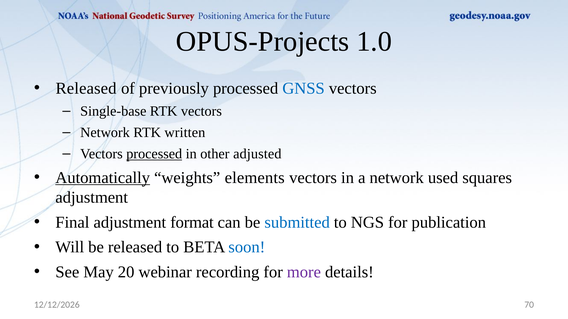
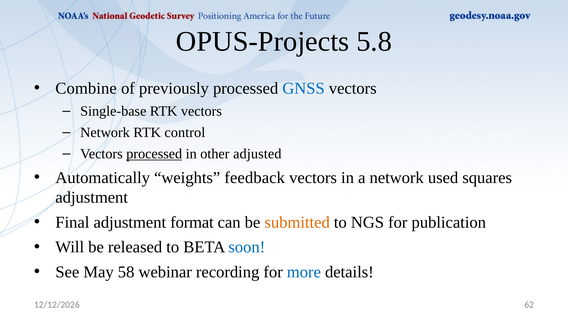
1.0: 1.0 -> 5.8 (374, 41)
Released: Released -> Combine (86, 88)
written: written -> control (185, 133)
Automatically underline: present -> none (103, 178)
elements: elements -> feedback (255, 178)
submitted colour: blue -> orange (297, 223)
20: 20 -> 58 (126, 273)
more colour: purple -> blue (304, 273)
70: 70 -> 62 (529, 305)
